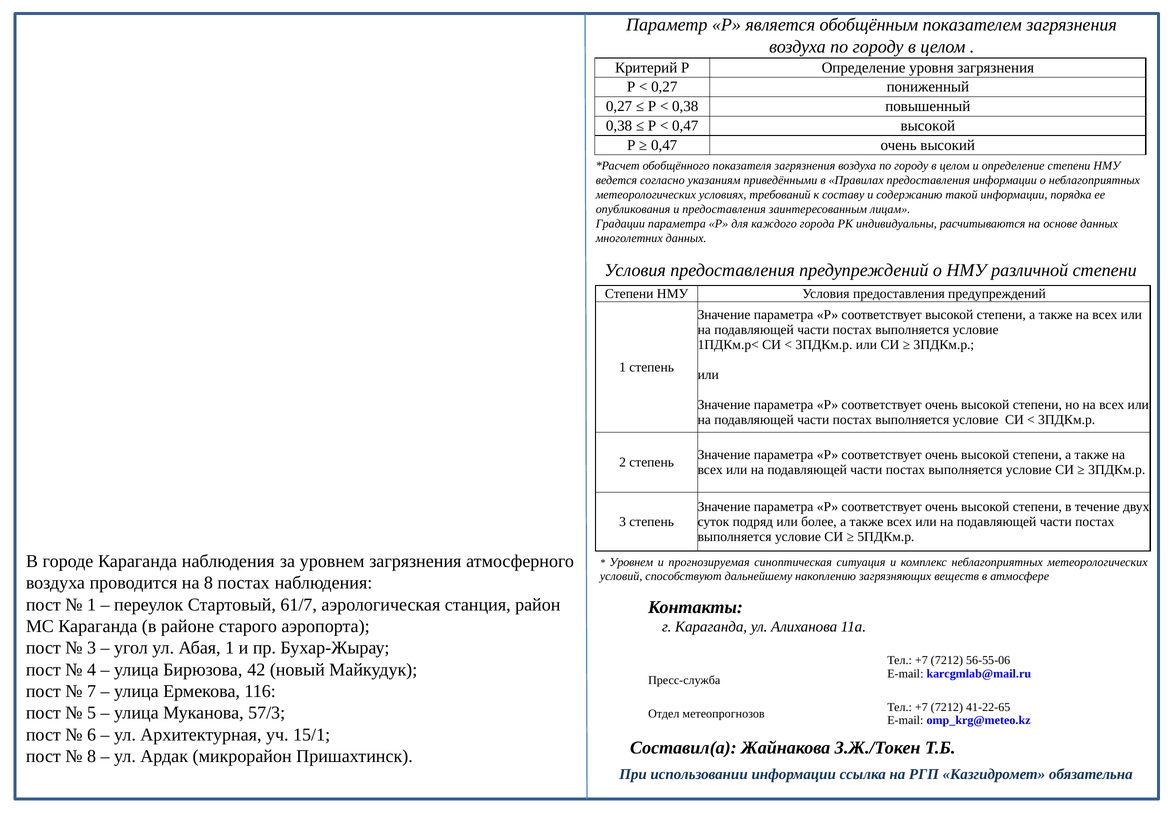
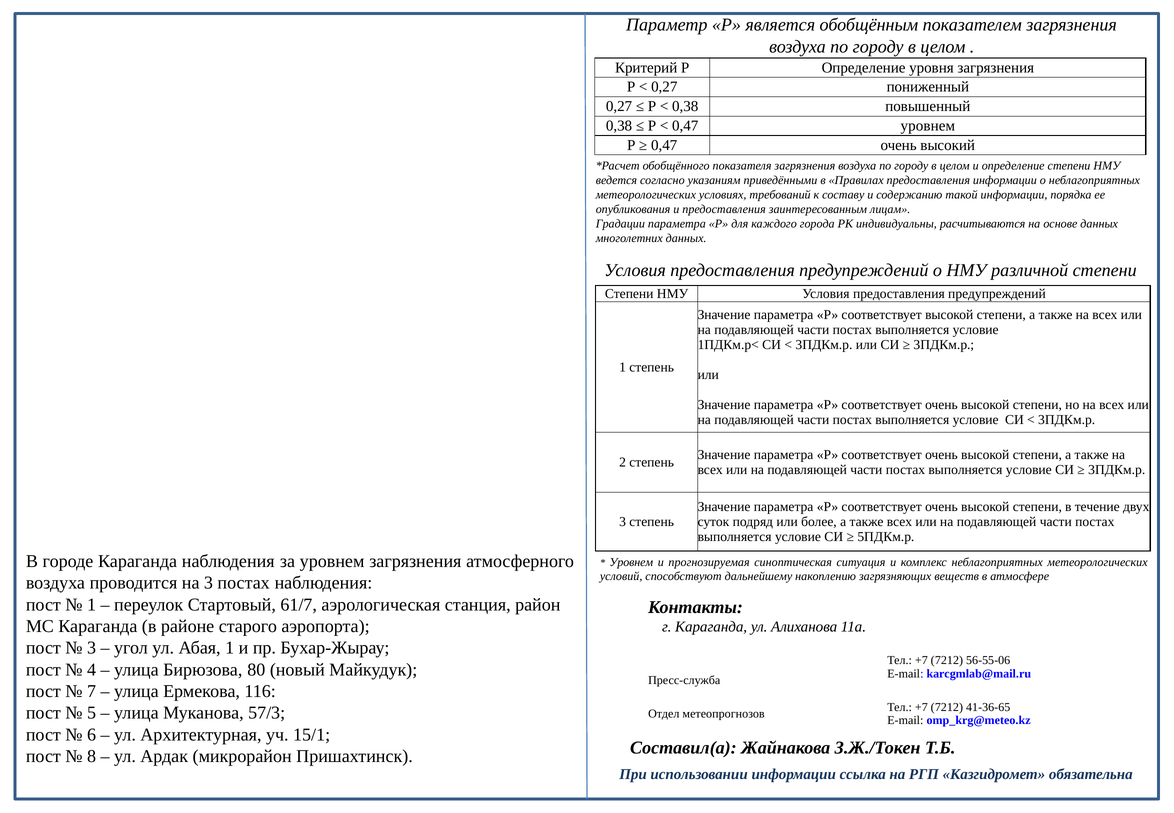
0,47 высокой: высокой -> уровнем (928, 126)
на 8: 8 -> 3 (208, 583)
42: 42 -> 80 (256, 669)
41-22-65: 41-22-65 -> 41-36-65 (988, 707)
